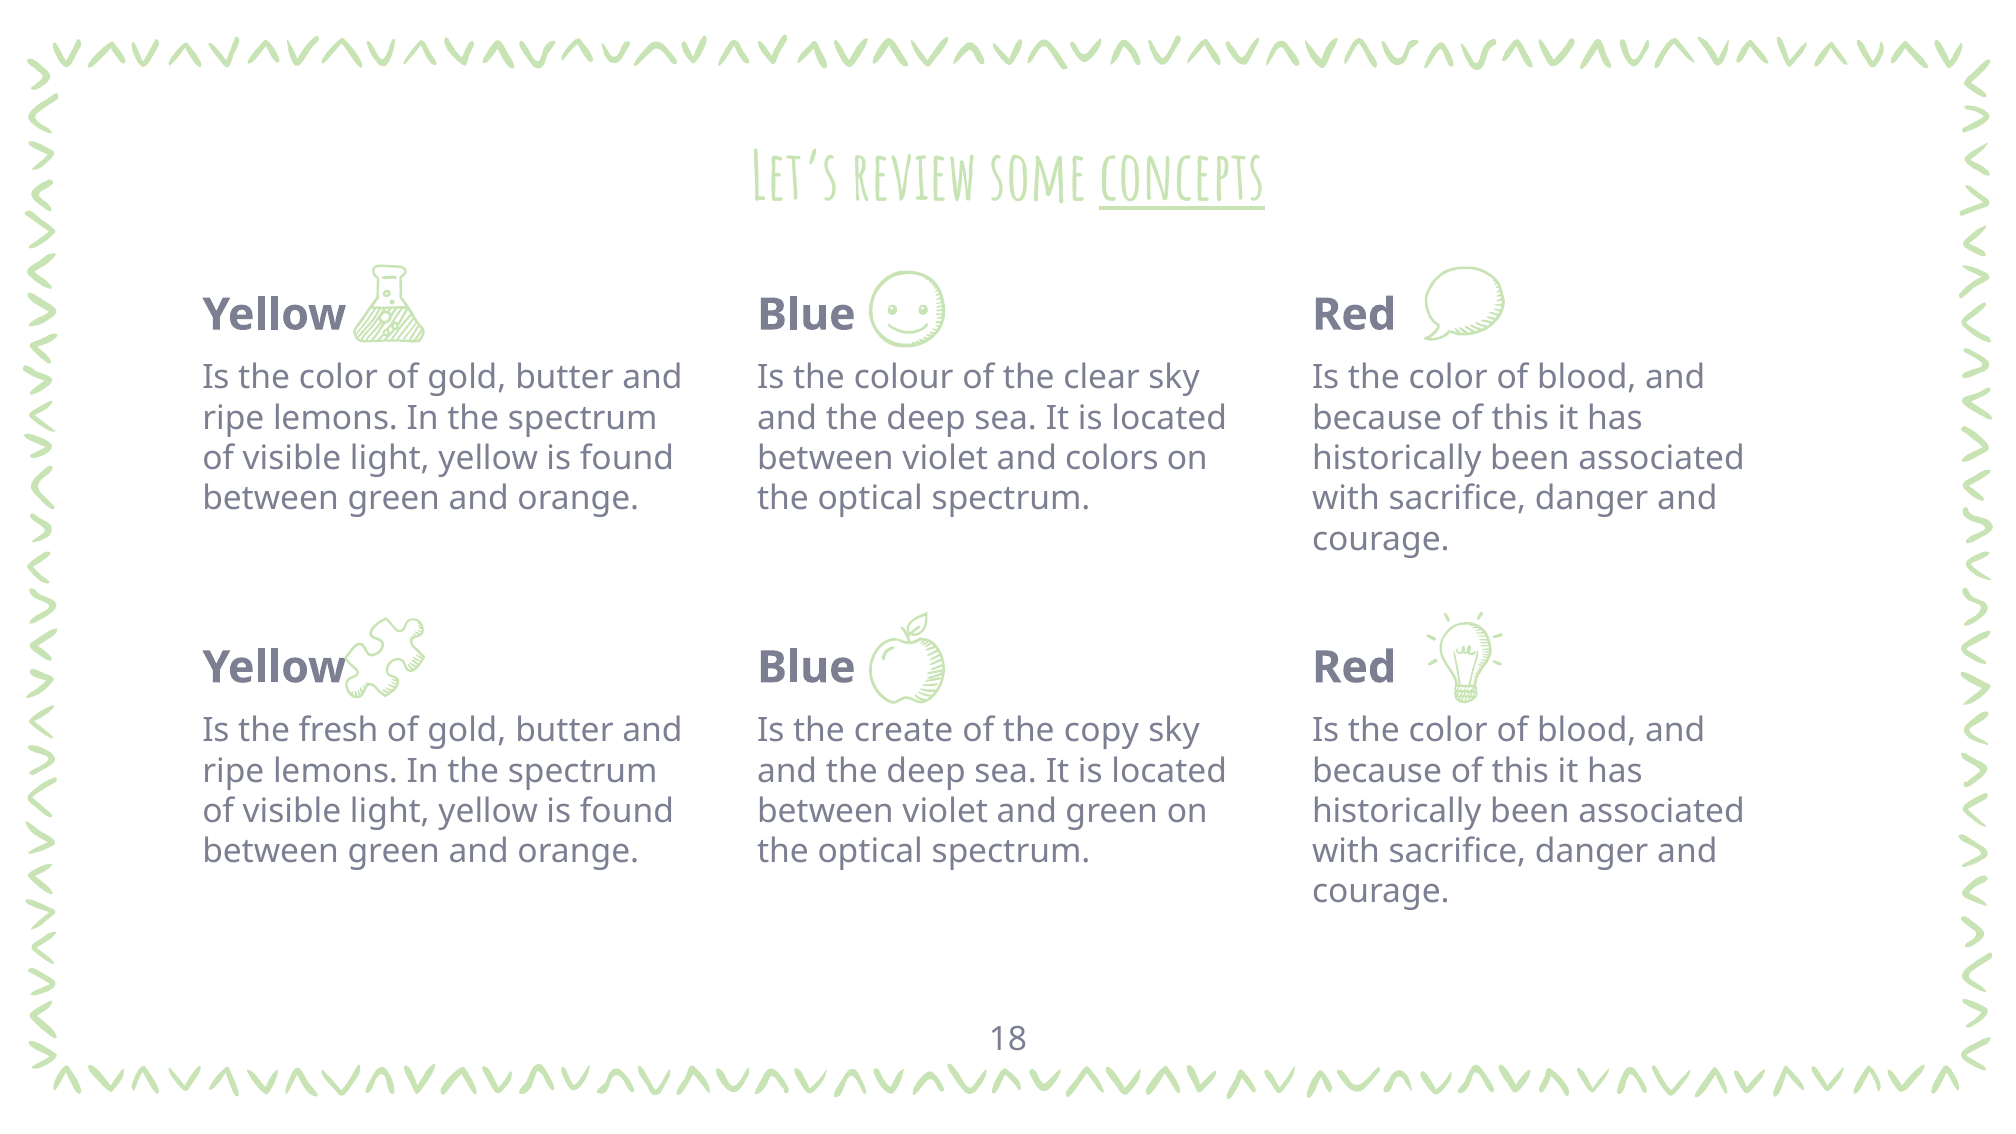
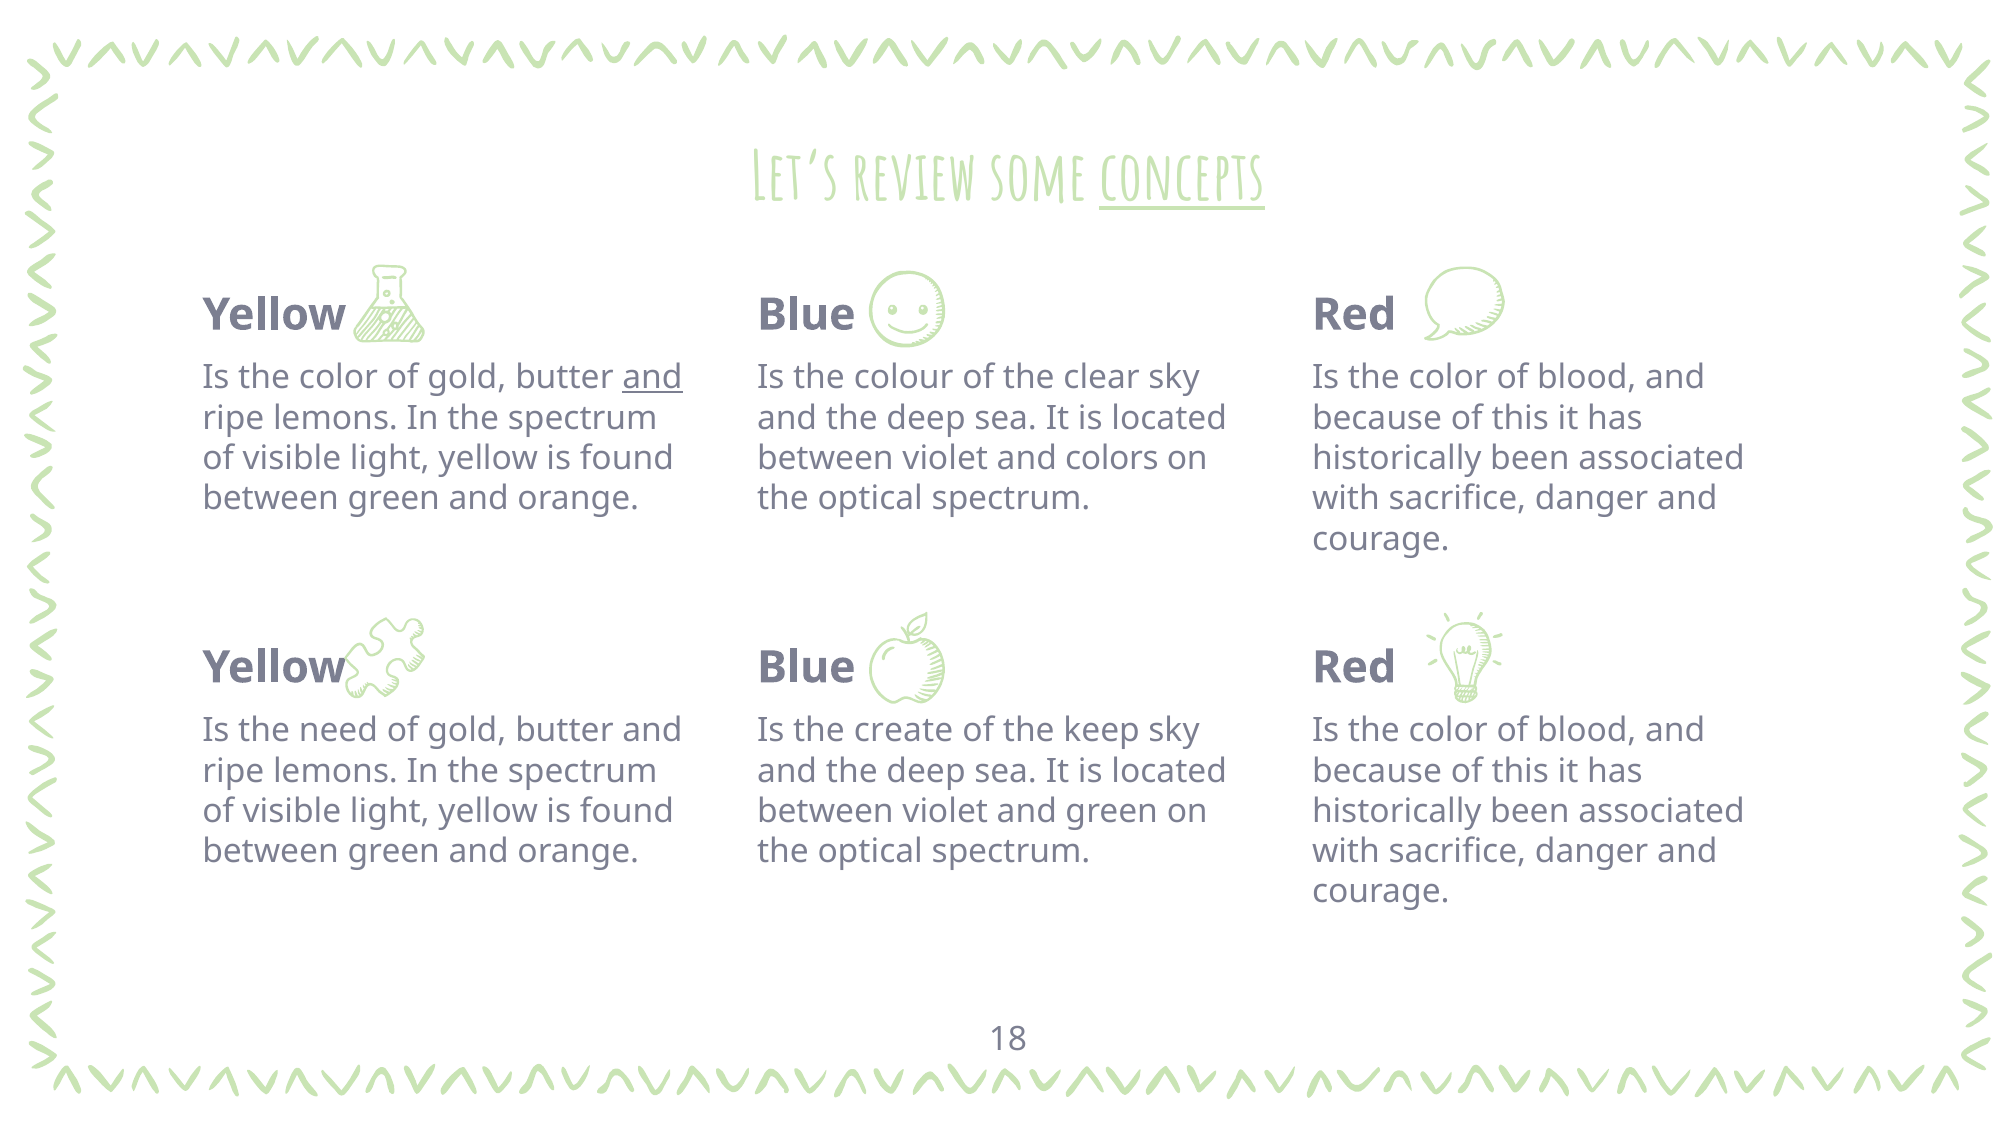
and underline: none -> present (652, 378)
fresh: fresh -> need (338, 731)
copy: copy -> keep (1102, 731)
